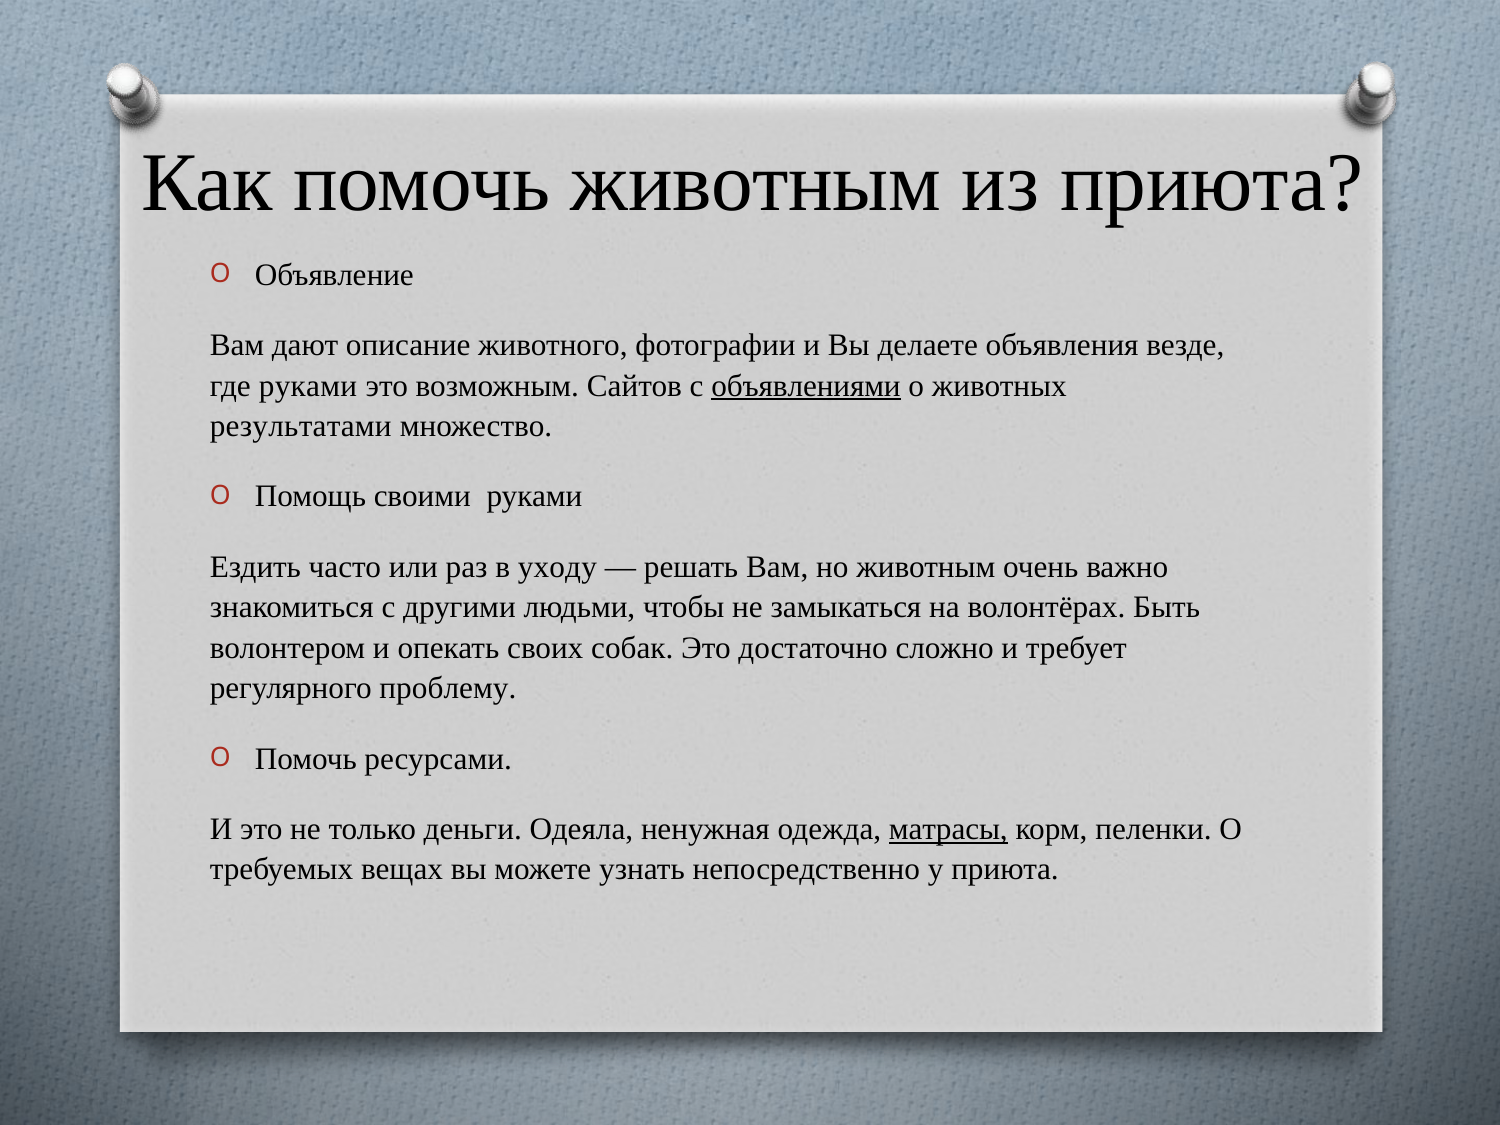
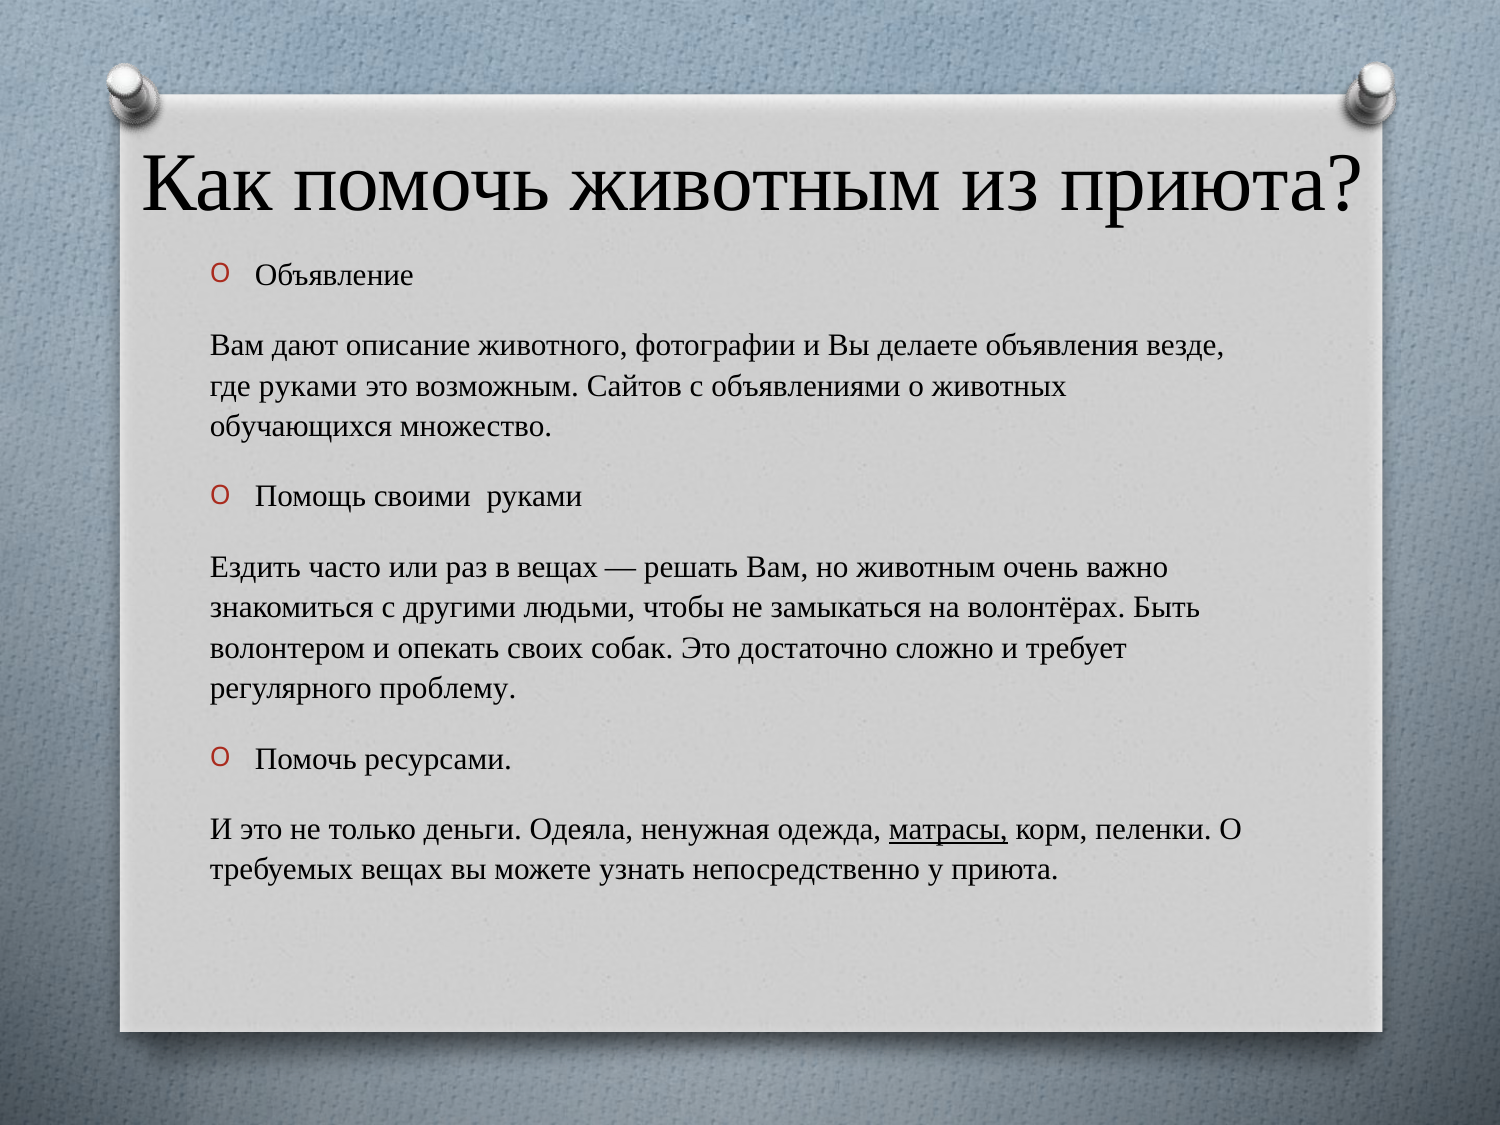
объявлениями underline: present -> none (806, 386)
результатами: результатами -> обучающихся (301, 426)
в уходу: уходу -> вещах (558, 567)
